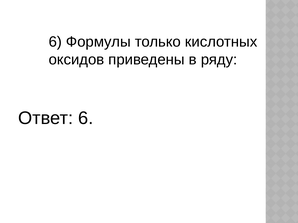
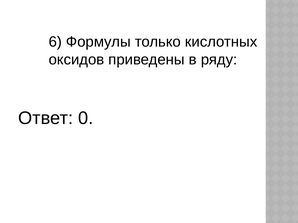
Ответ 6: 6 -> 0 (86, 118)
